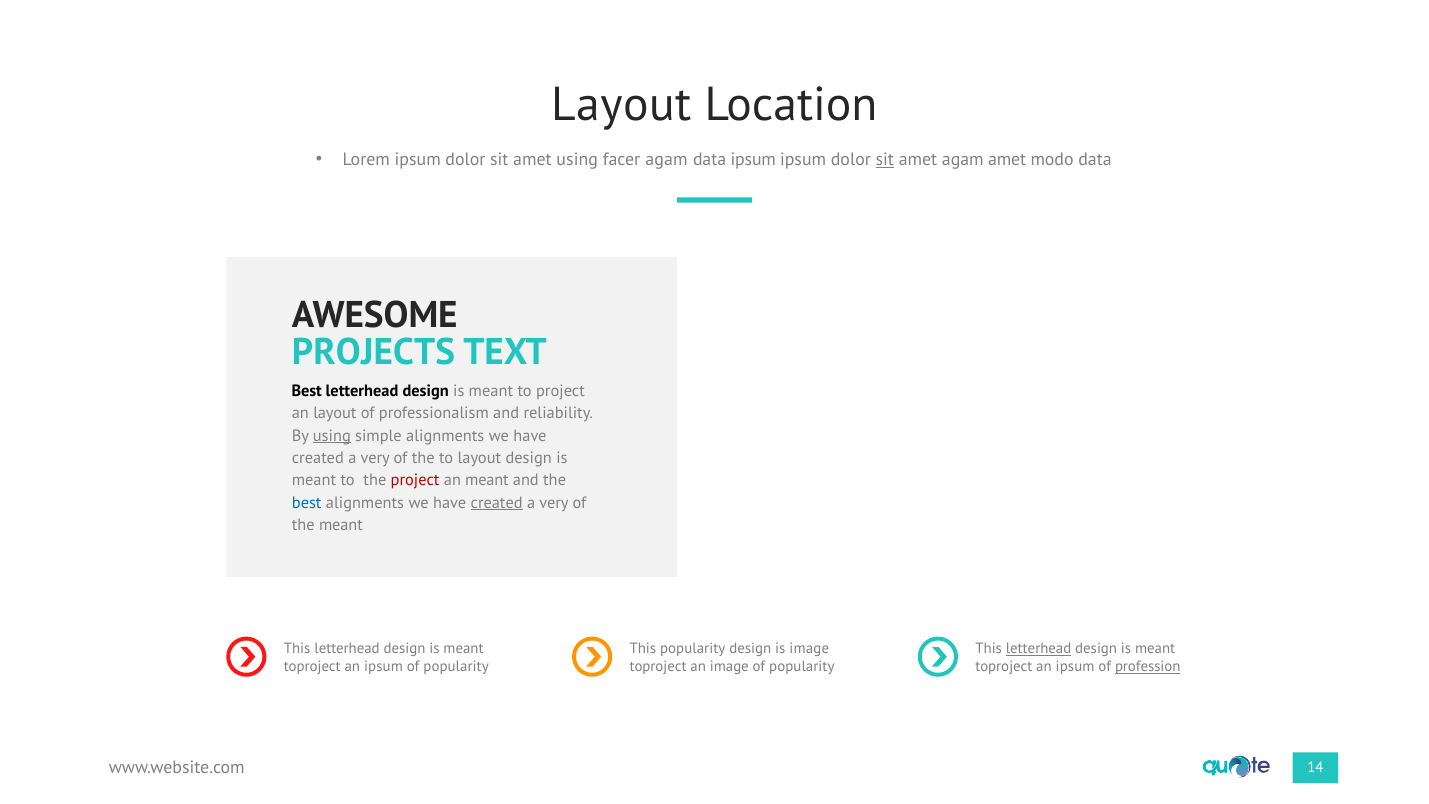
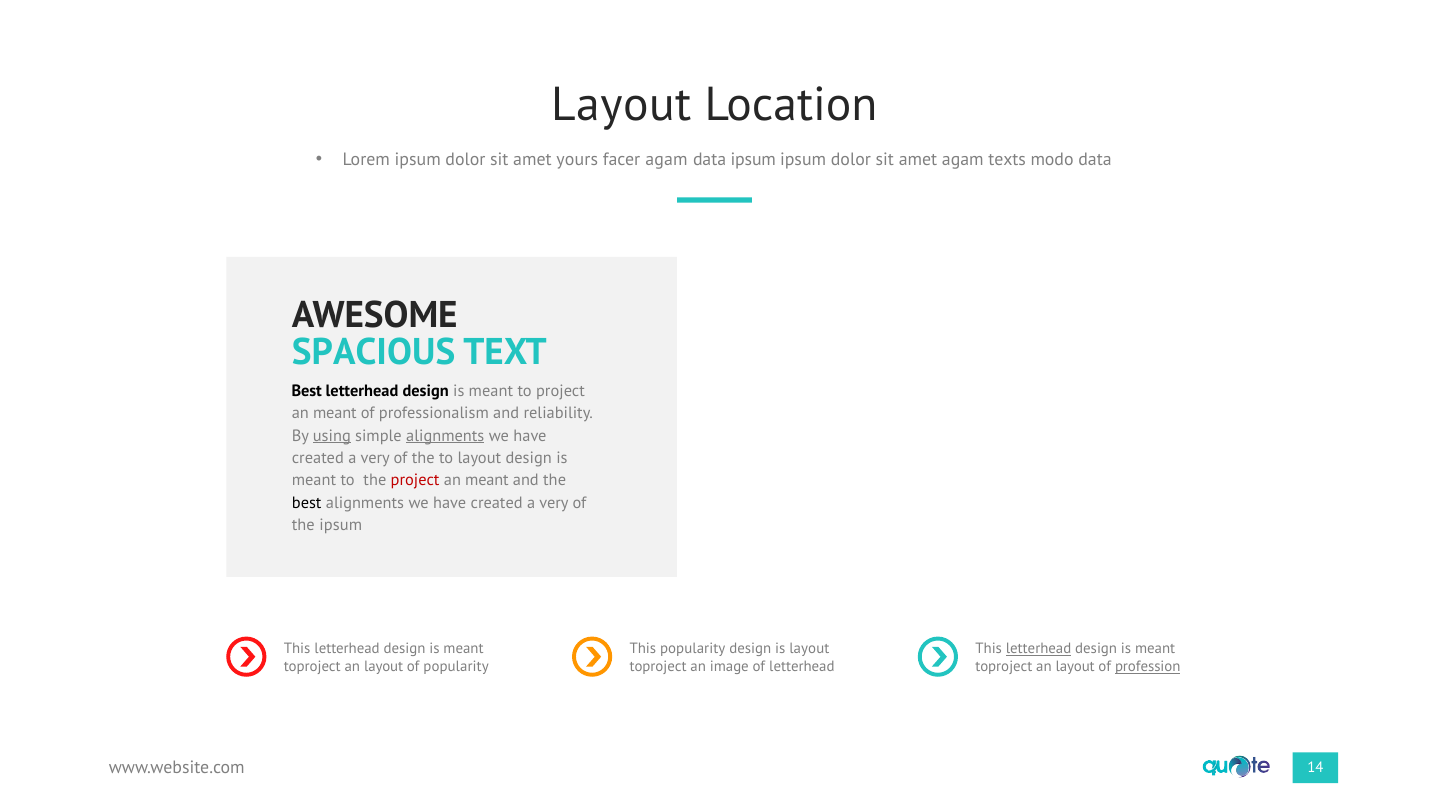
amet using: using -> yours (577, 159)
sit underline: present -> none (885, 159)
agam amet: amet -> texts (1007, 159)
PROJECTS: PROJECTS -> SPACIOUS (374, 352)
layout: layout -> meant (335, 413)
alignments underline: none -> present (445, 436)
best colour: blue -> black (307, 503)
created underline: present -> none (497, 503)
the meant: meant -> ipsum (341, 525)
is image: image -> layout (809, 649)
ipsum: ipsum -> layout (384, 666)
image of popularity: popularity -> letterhead (802, 666)
ipsum: ipsum -> layout (1075, 666)
